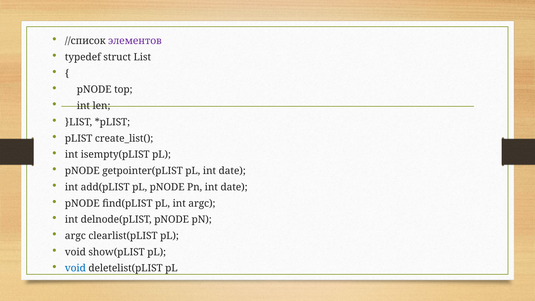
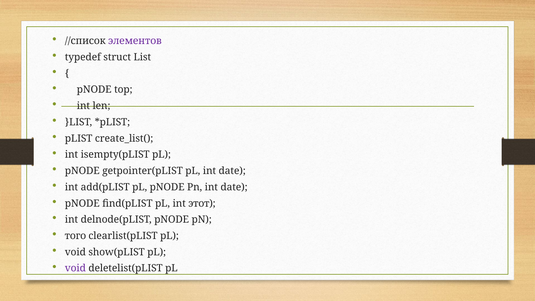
int argc: argc -> этот (202, 203)
argc: argc -> того (75, 236)
void colour: blue -> purple (75, 268)
